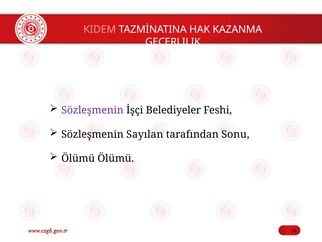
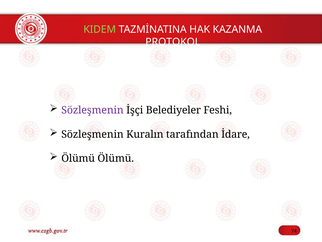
KIDEM colour: pink -> light green (100, 29)
GEÇERLILIK: GEÇERLILIK -> PROTOKOL (173, 42)
Sayılan: Sayılan -> Kuralın (145, 134)
Sonu: Sonu -> İdare (236, 134)
